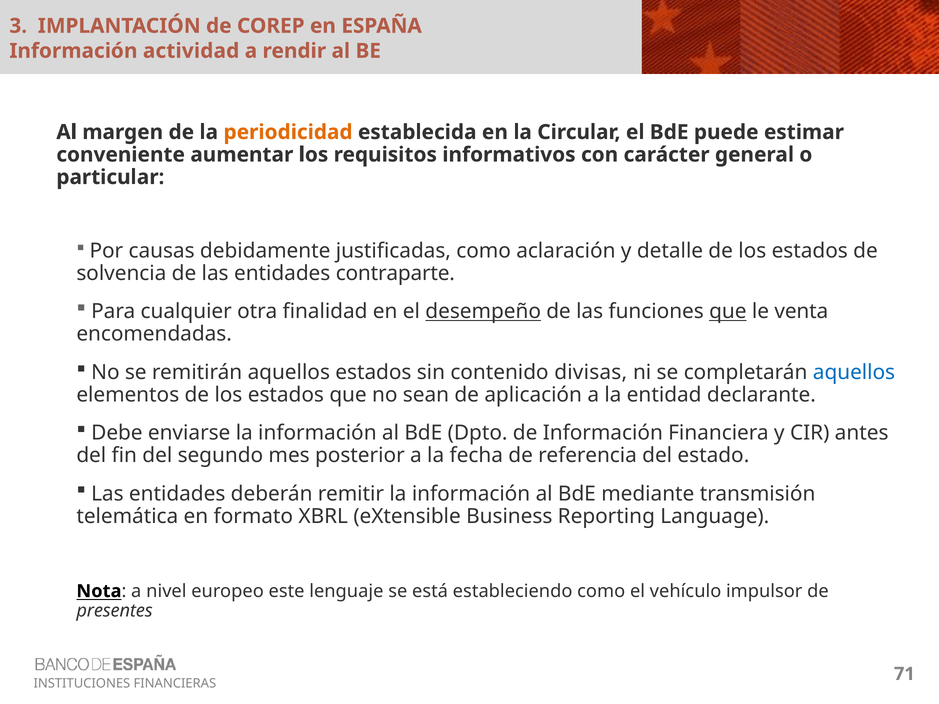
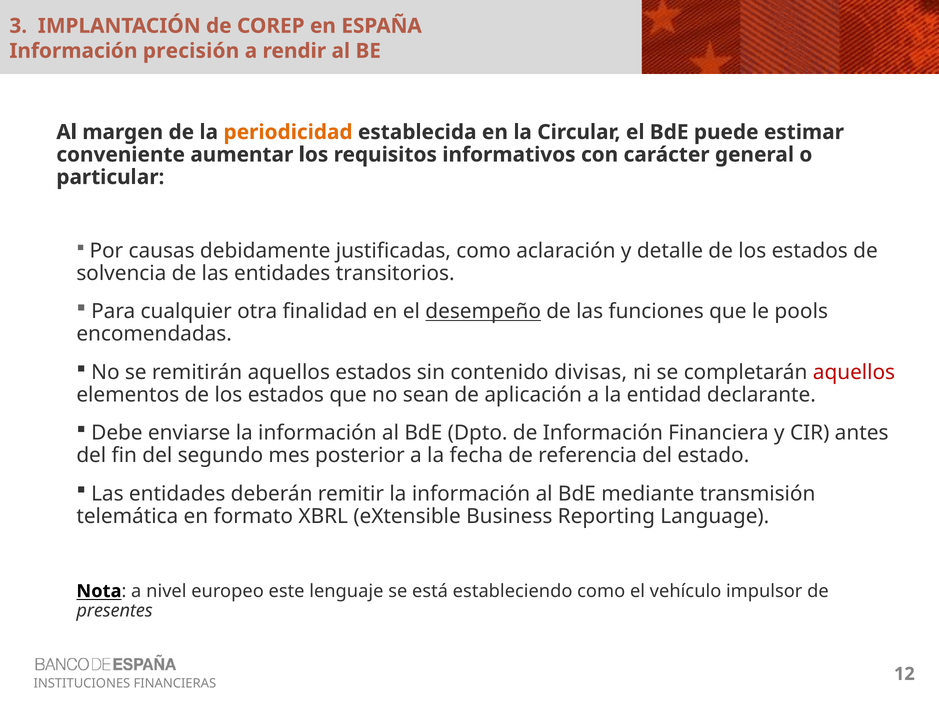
actividad: actividad -> precisión (191, 51)
contraparte: contraparte -> transitorios (395, 274)
que underline: present -> none (728, 312)
venta: venta -> pools (801, 312)
aquellos colour: blue -> red (854, 372)
71: 71 -> 12 (904, 674)
